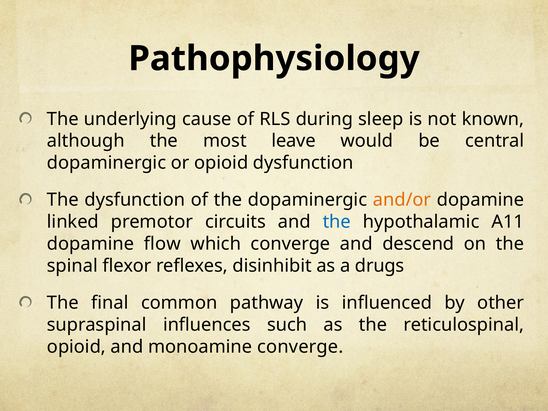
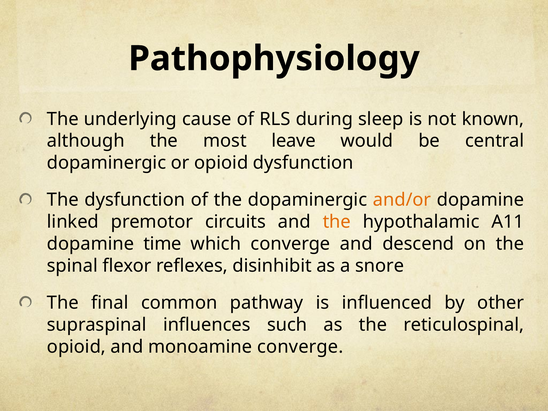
the colour: blue -> orange (337, 222)
flow: flow -> time (162, 244)
drugs: drugs -> snore (380, 266)
